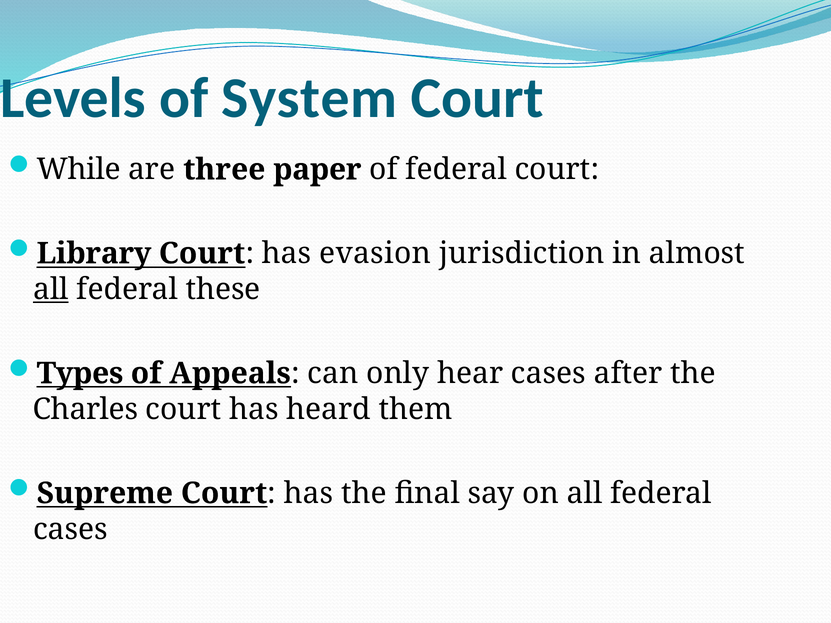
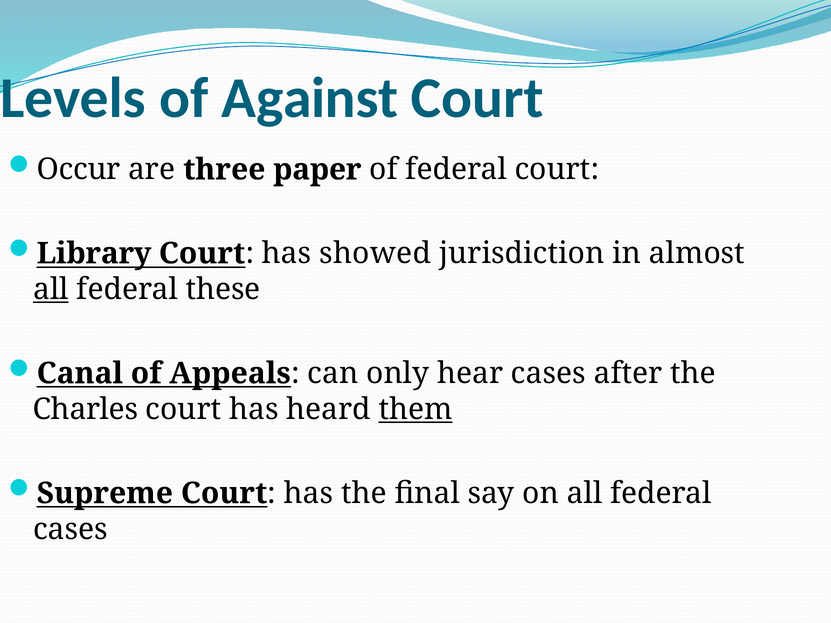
System: System -> Against (310, 98)
While: While -> Occur (79, 170)
evasion: evasion -> showed (375, 254)
Types: Types -> Canal (80, 374)
them underline: none -> present (416, 409)
